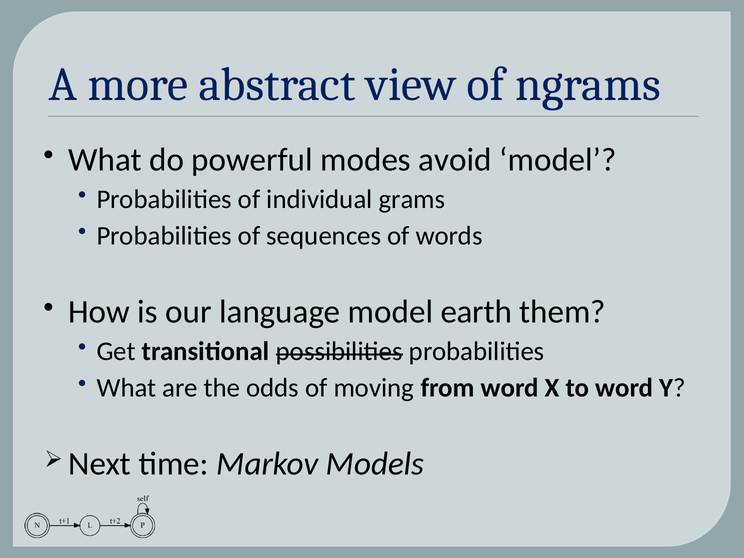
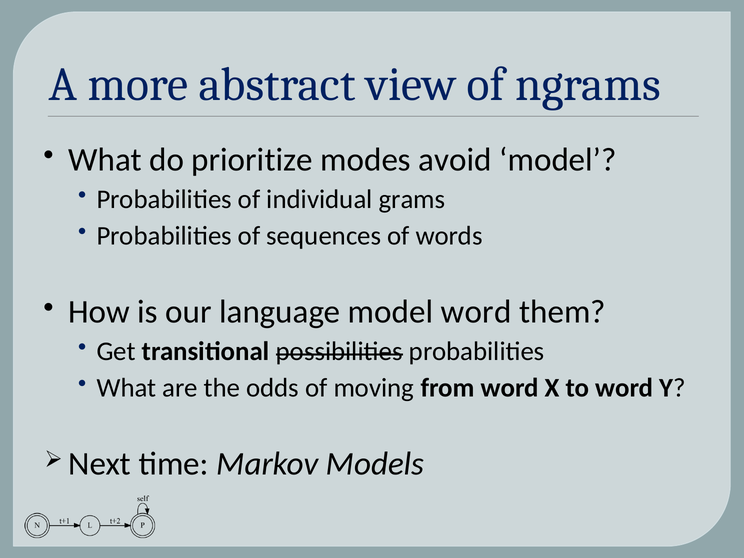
powerful: powerful -> prioritize (252, 160)
model earth: earth -> word (476, 312)
